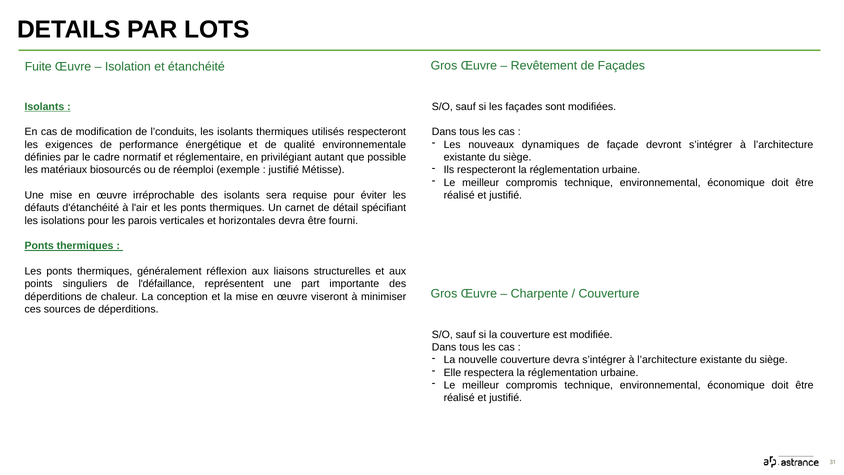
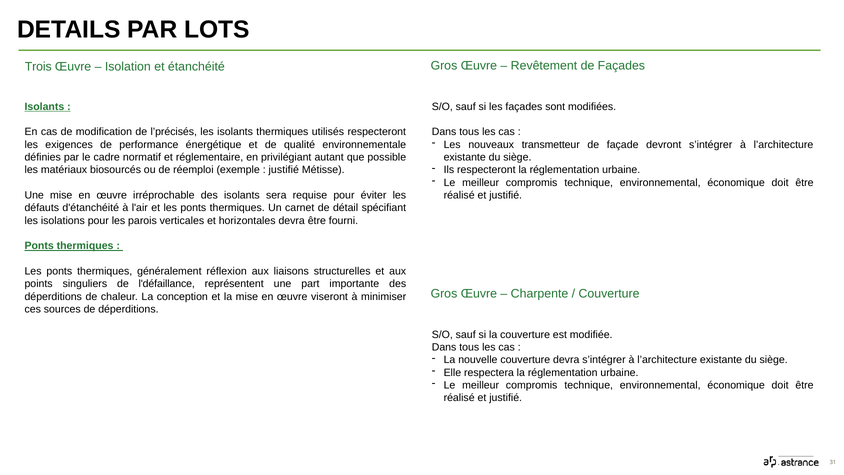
Fuite: Fuite -> Trois (38, 67)
l’conduits: l’conduits -> l’précisés (174, 132)
dynamiques: dynamiques -> transmetteur (551, 144)
